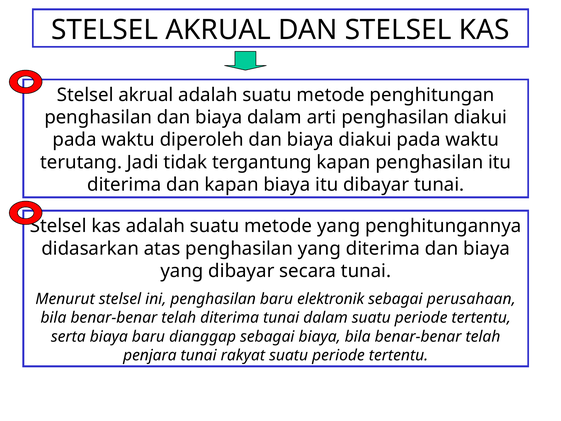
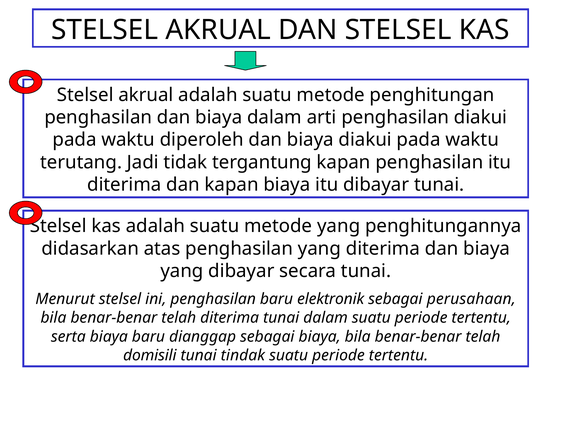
penjara: penjara -> domisili (150, 355)
rakyat: rakyat -> tindak (243, 355)
